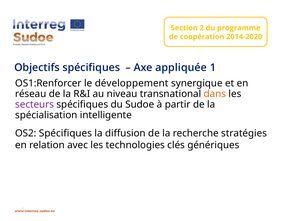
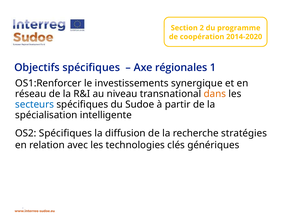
appliquée: appliquée -> régionales (181, 67)
développement: développement -> investissements (132, 83)
secteurs colour: purple -> blue (35, 104)
